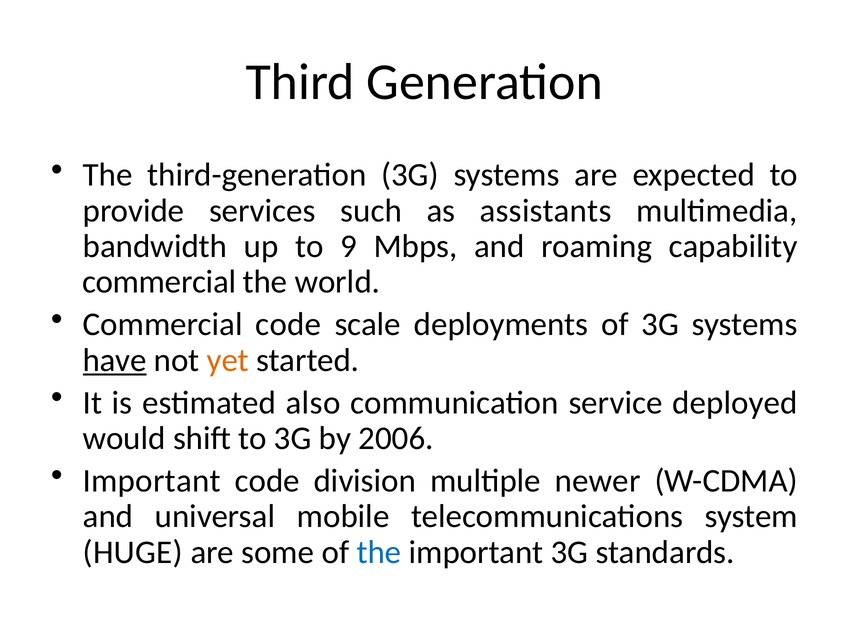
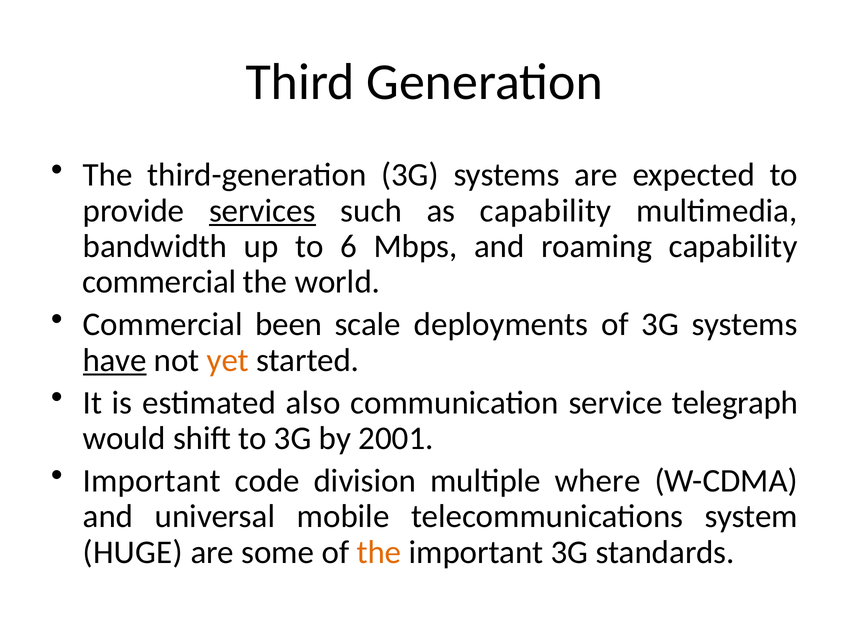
services underline: none -> present (262, 211)
as assistants: assistants -> capability (546, 211)
9: 9 -> 6 (349, 246)
Commercial code: code -> been (289, 324)
deployed: deployed -> telegraph (735, 403)
2006: 2006 -> 2001 (396, 438)
newer: newer -> where (598, 481)
the colour: blue -> orange (379, 552)
